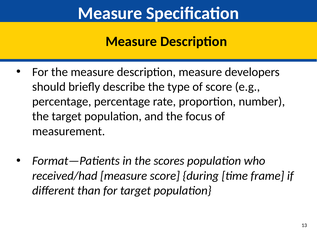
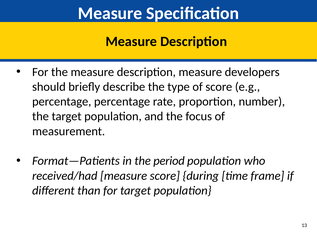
scores: scores -> period (169, 161)
